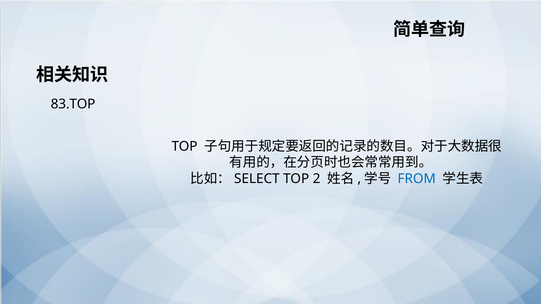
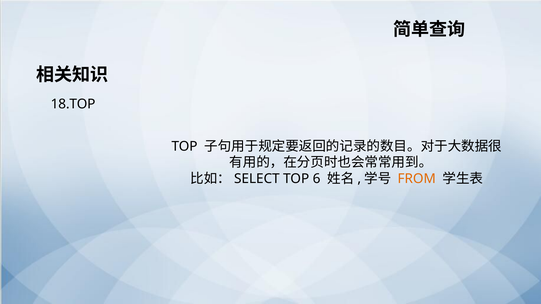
83.TOP: 83.TOP -> 18.TOP (73, 104)
2: 2 -> 6 (317, 179)
FROM colour: blue -> orange (417, 179)
